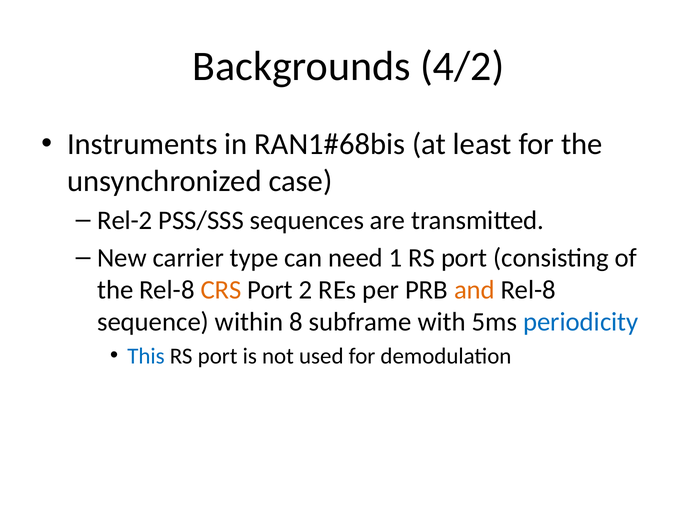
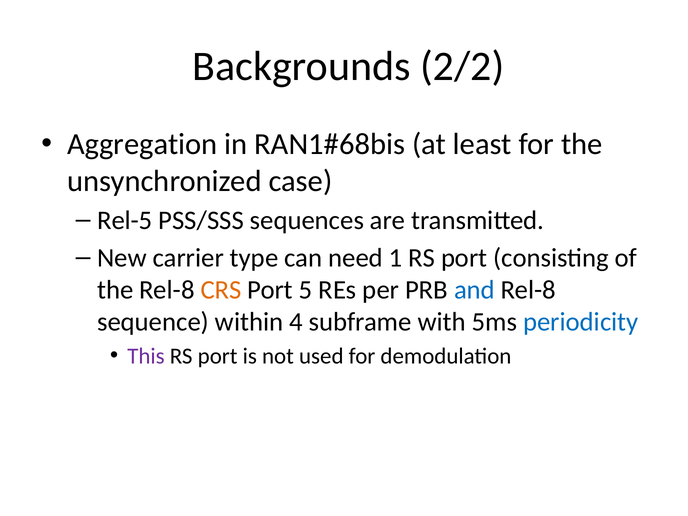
4/2: 4/2 -> 2/2 (462, 67)
Instruments: Instruments -> Aggregation (142, 144)
Rel-2: Rel-2 -> Rel-5 (125, 221)
2: 2 -> 5 (306, 290)
and colour: orange -> blue (474, 290)
8: 8 -> 4 (296, 322)
This colour: blue -> purple (146, 356)
